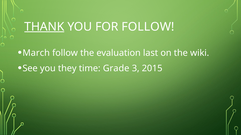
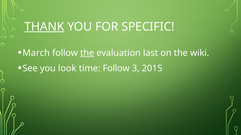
FOR FOLLOW: FOLLOW -> SPECIFIC (148, 27)
the underline: none -> present (87, 53)
they: they -> look (67, 69)
time Grade: Grade -> Follow (116, 69)
